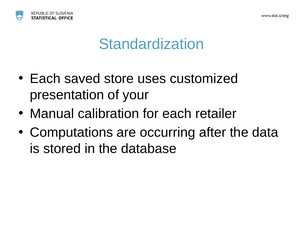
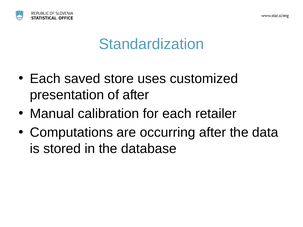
of your: your -> after (136, 95)
